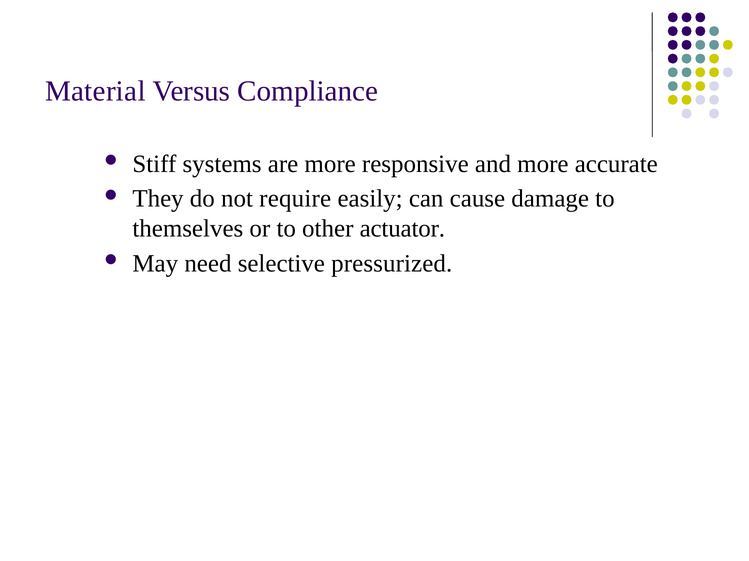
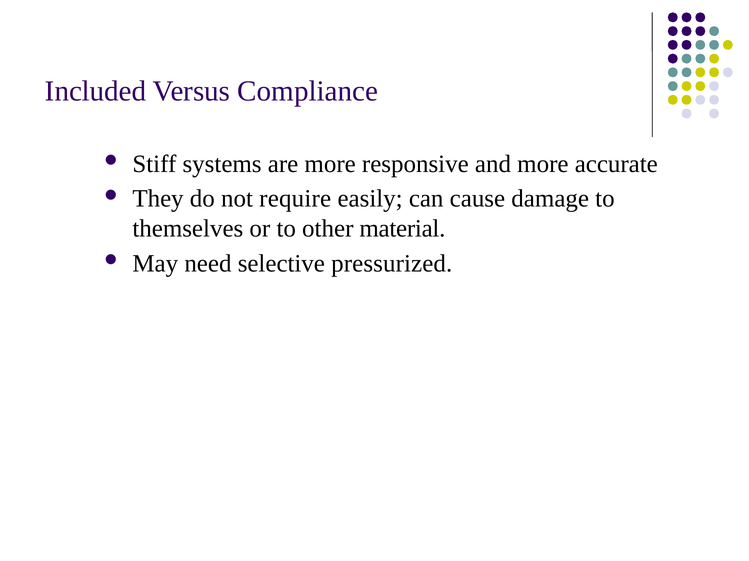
Material: Material -> Included (96, 91)
actuator: actuator -> material (402, 229)
